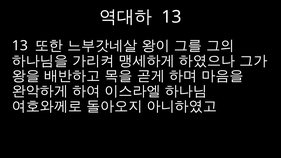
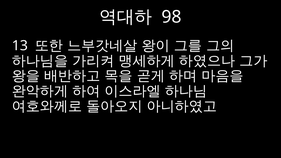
13: 13 -> 98 (172, 17)
